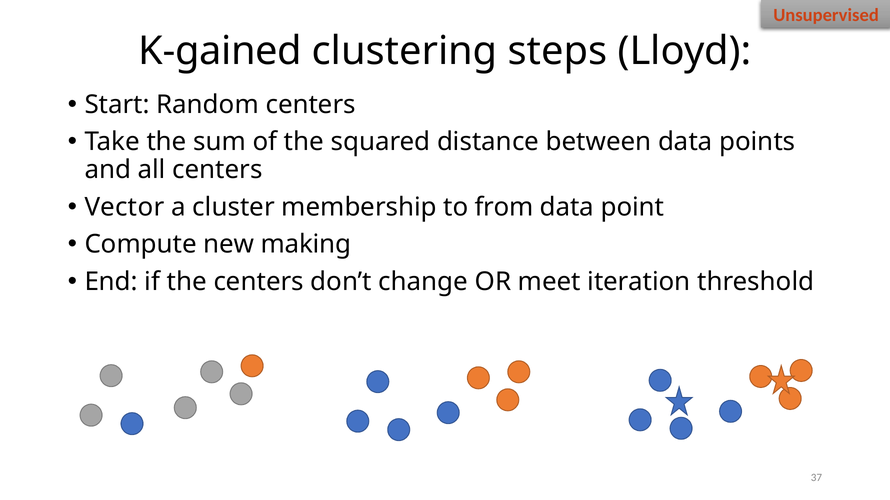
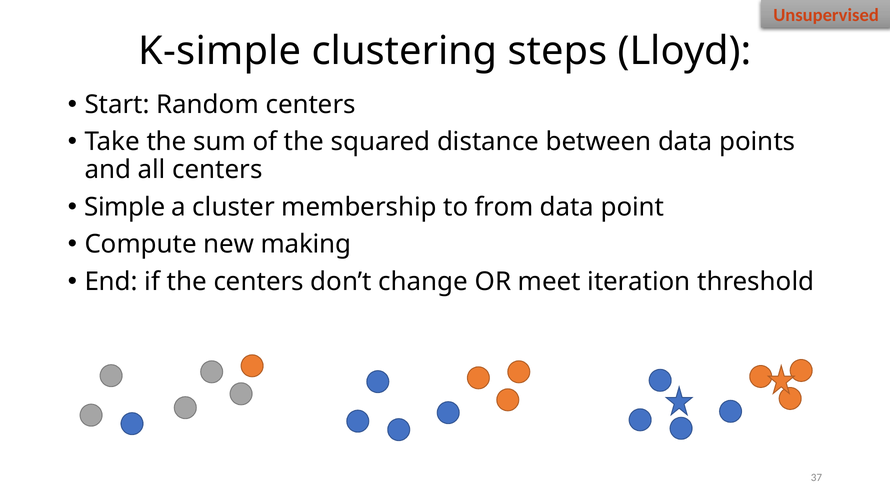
K-gained: K-gained -> K-simple (220, 51)
Vector: Vector -> Simple (125, 207)
